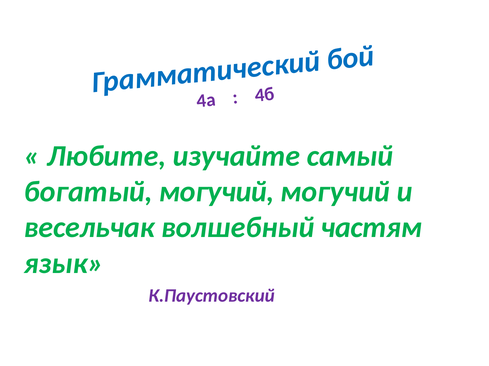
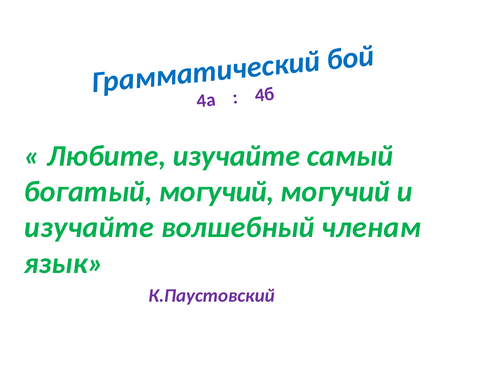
весельчак: весельчак -> изучайте (89, 228)
частям: частям -> членам (371, 228)
